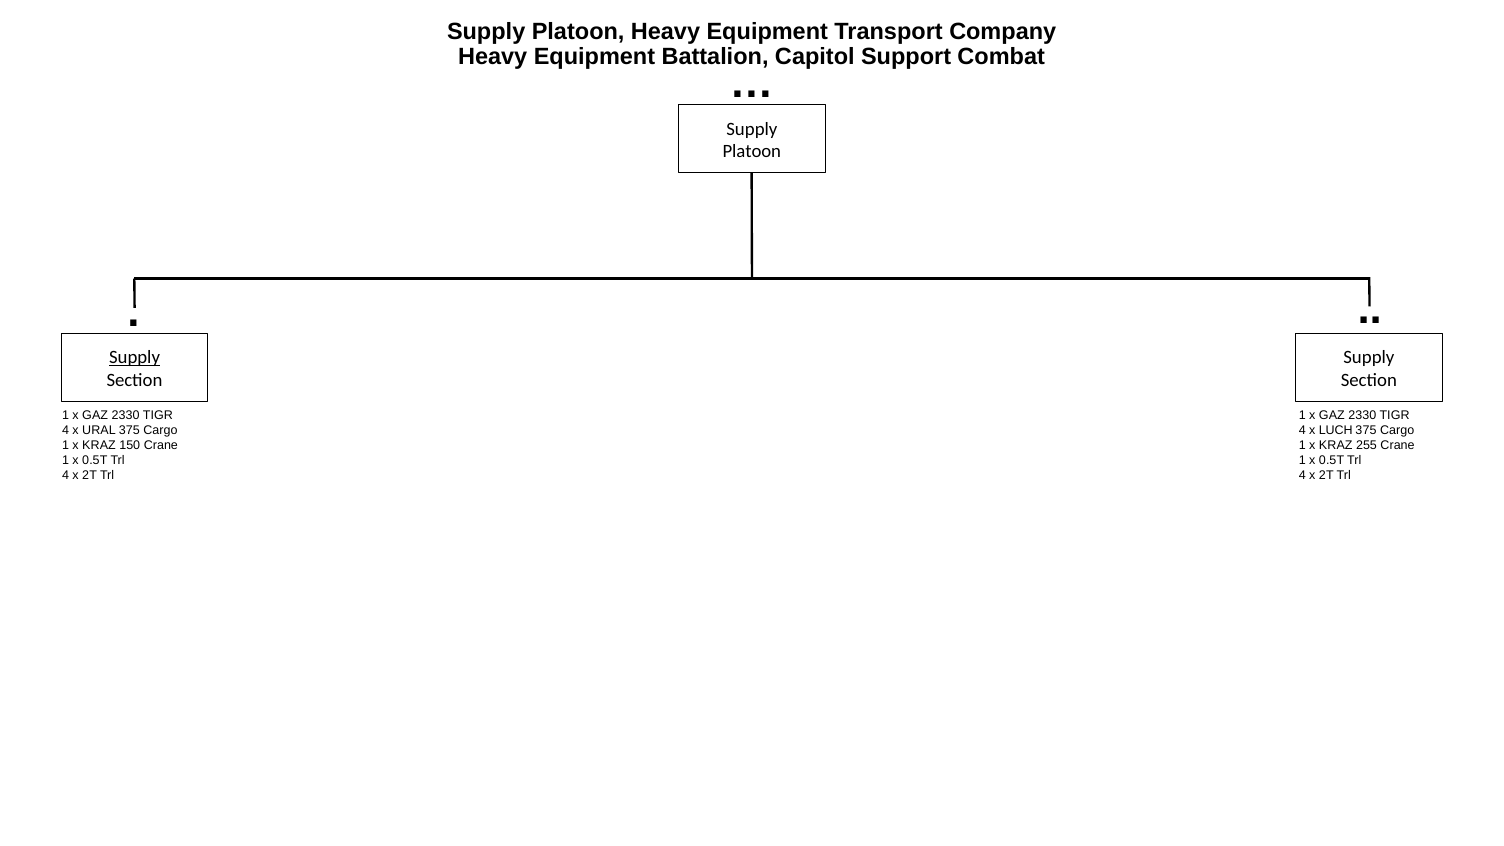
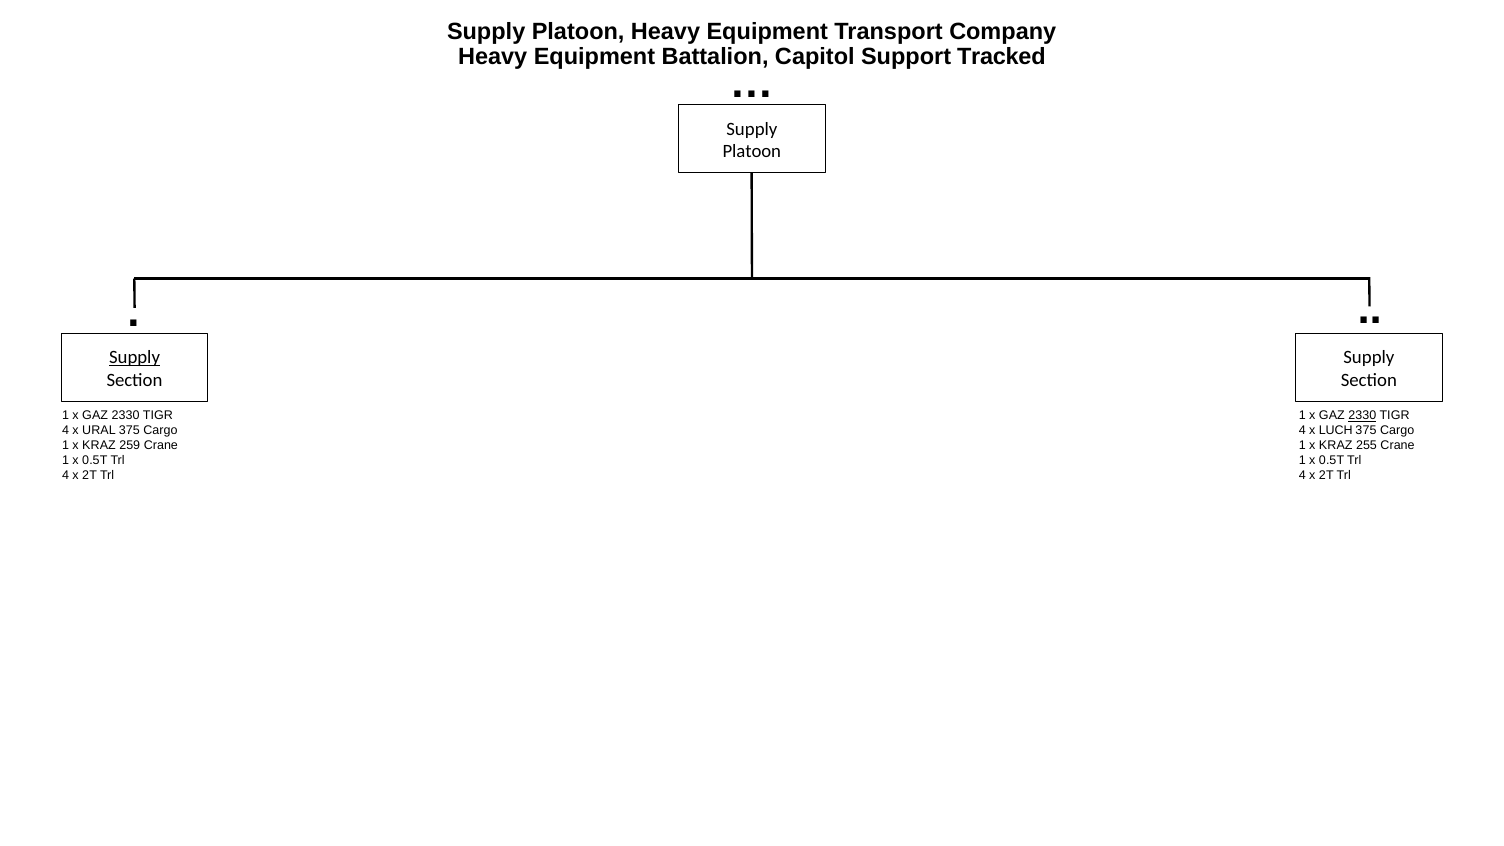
Combat: Combat -> Tracked (1001, 57)
2330 underline: none -> present (1362, 416)
150: 150 -> 259 (130, 446)
